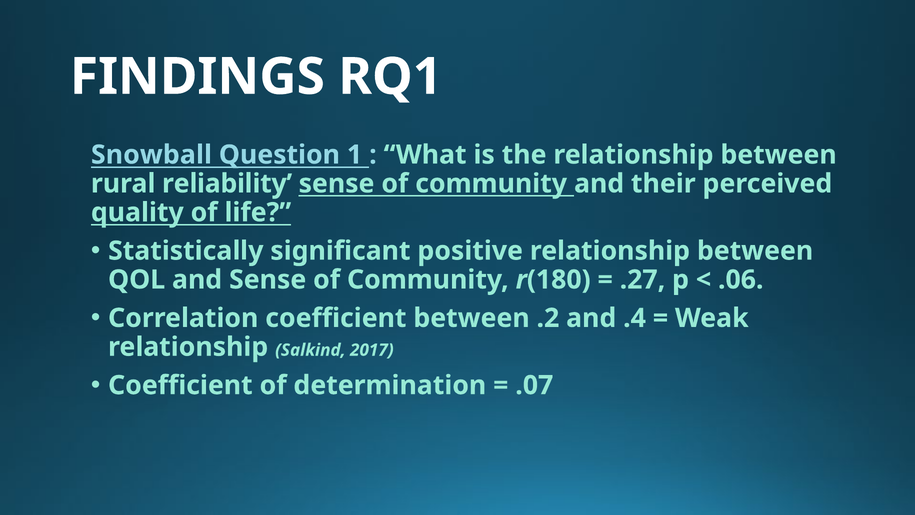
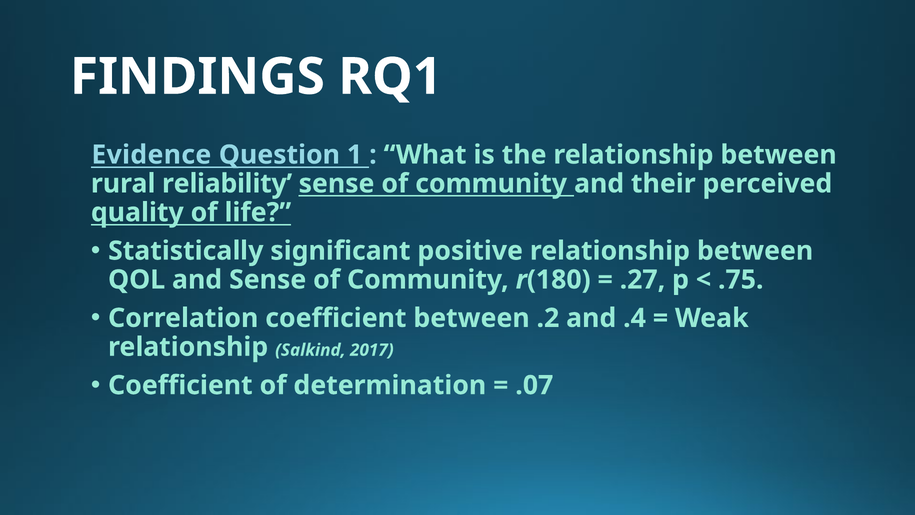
Snowball: Snowball -> Evidence (151, 155)
.06: .06 -> .75 (741, 280)
